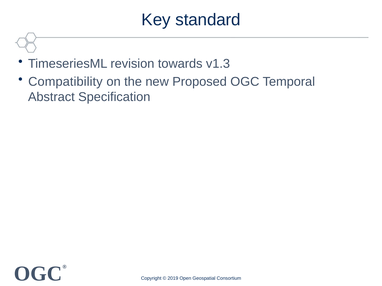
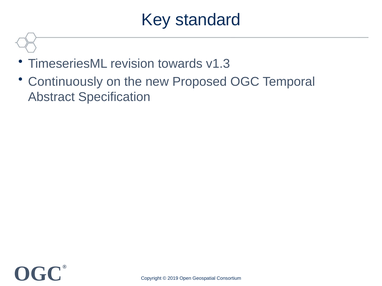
Compatibility: Compatibility -> Continuously (65, 82)
